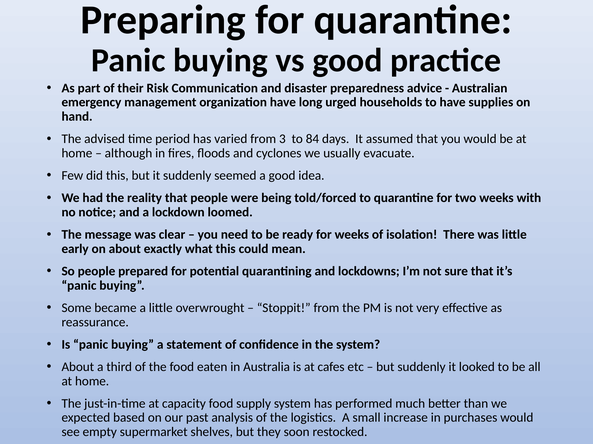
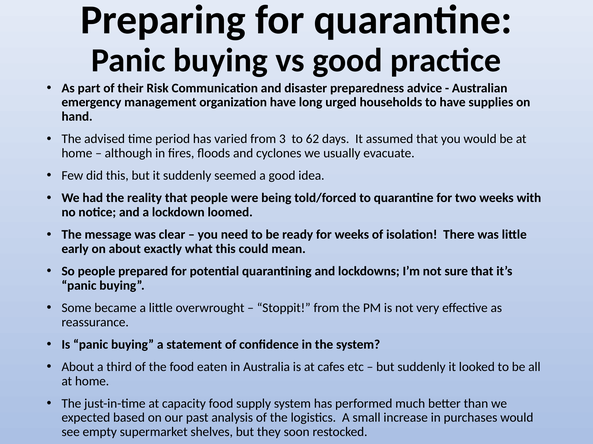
84: 84 -> 62 (312, 139)
